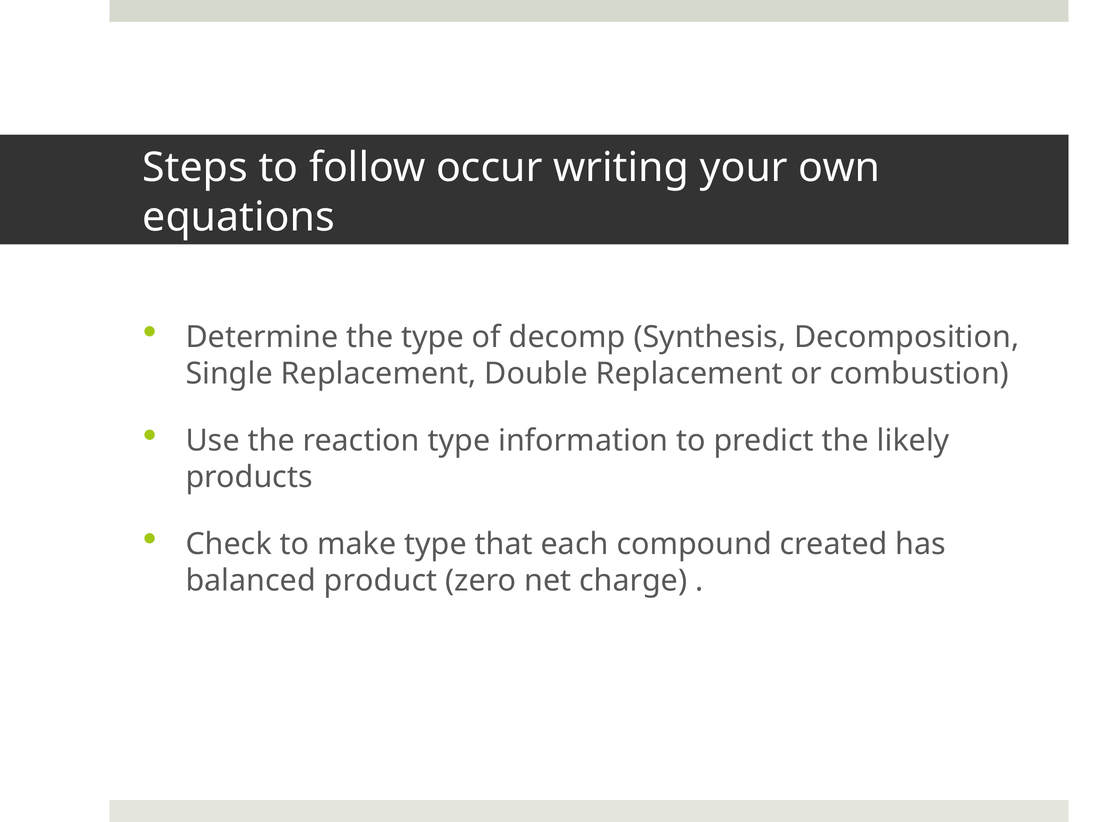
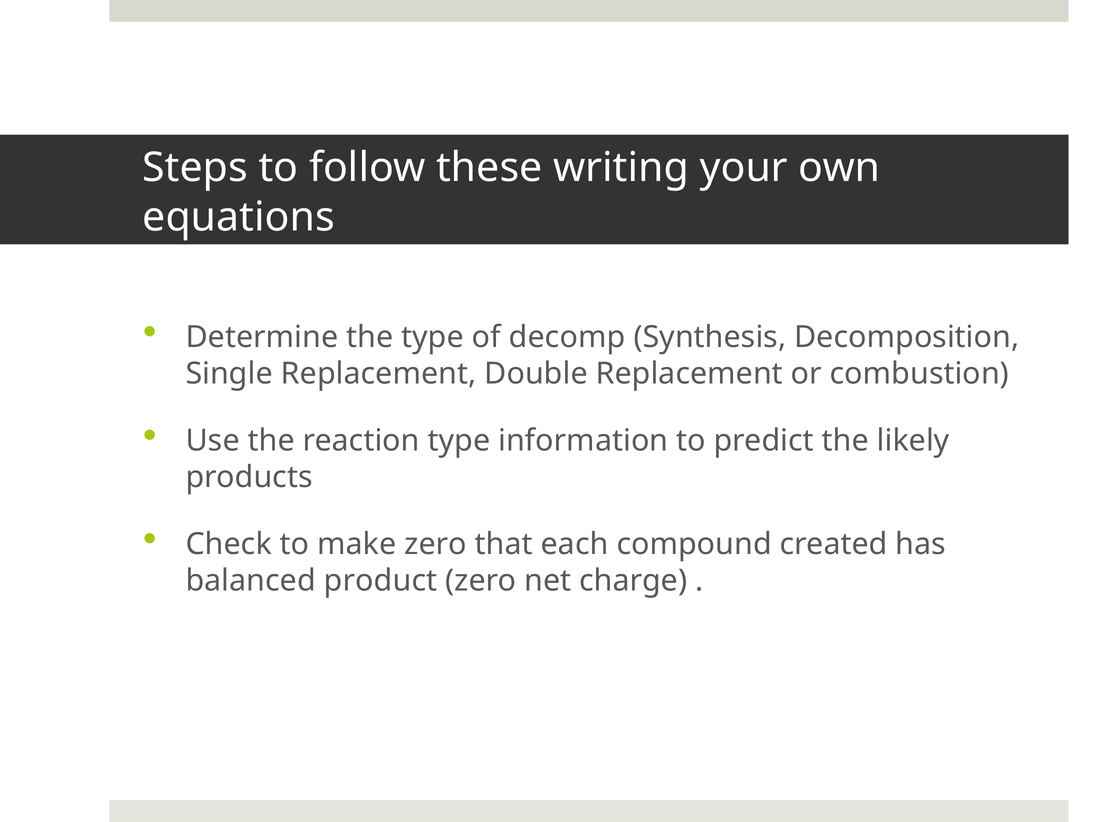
occur: occur -> these (489, 168)
make type: type -> zero (436, 544)
